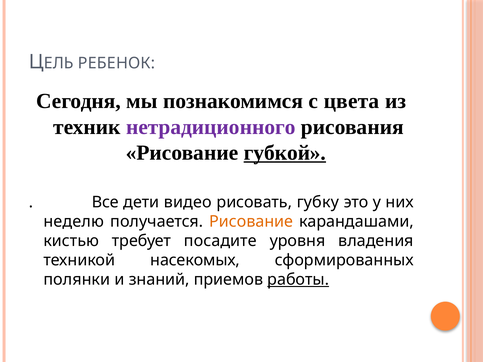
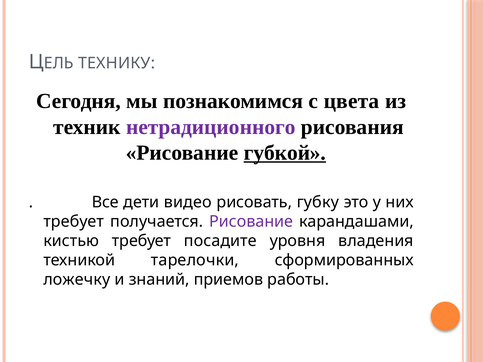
РЕБЕНОК: РЕБЕНОК -> ТЕХНИКУ (117, 63)
неделю: неделю -> требует (74, 222)
Рисование colour: orange -> purple (251, 222)
насекомых: насекомых -> тарелочки (195, 260)
полянки: полянки -> ложечку (77, 280)
работы underline: present -> none (298, 280)
